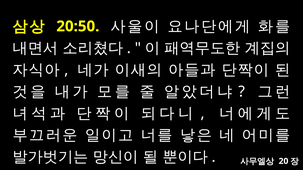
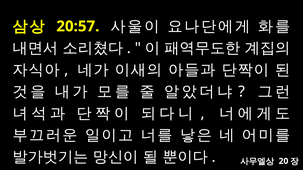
20:50: 20:50 -> 20:57 (78, 26)
